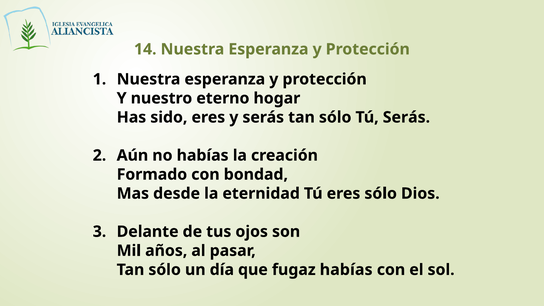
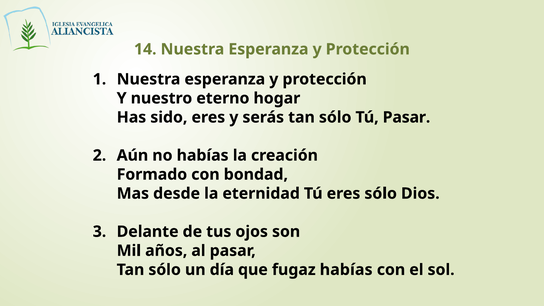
Tú Serás: Serás -> Pasar (407, 117)
